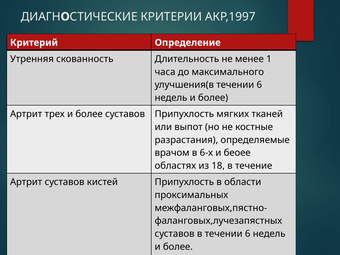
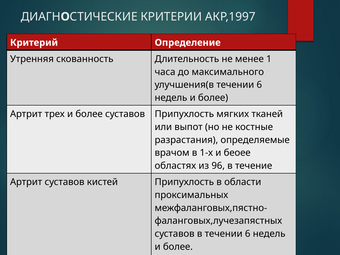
6-х: 6-х -> 1-х (206, 153)
18: 18 -> 96 (218, 166)
